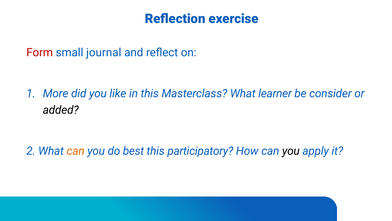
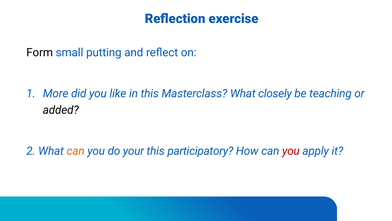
Form colour: red -> black (40, 52)
journal: journal -> putting (104, 52)
learner: learner -> closely (275, 93)
consider: consider -> teaching (330, 93)
best: best -> your (133, 151)
you colour: black -> red (291, 151)
